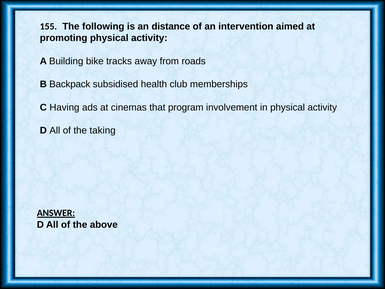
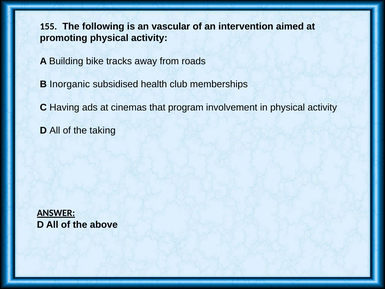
distance: distance -> vascular (171, 26)
Backpack: Backpack -> Inorganic (70, 84)
